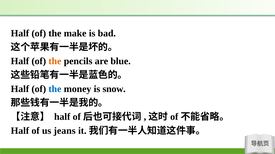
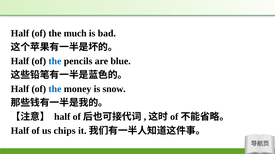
make: make -> much (75, 33)
the colour: orange -> blue (55, 61)
jeans: jeans -> chips (65, 131)
